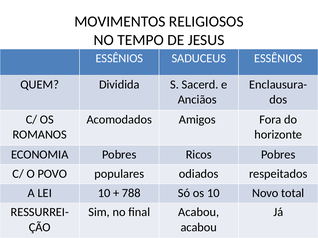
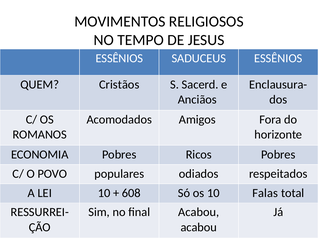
Dividida: Dividida -> Cristãos (119, 85)
788: 788 -> 608 (131, 193)
Novo: Novo -> Falas (265, 193)
